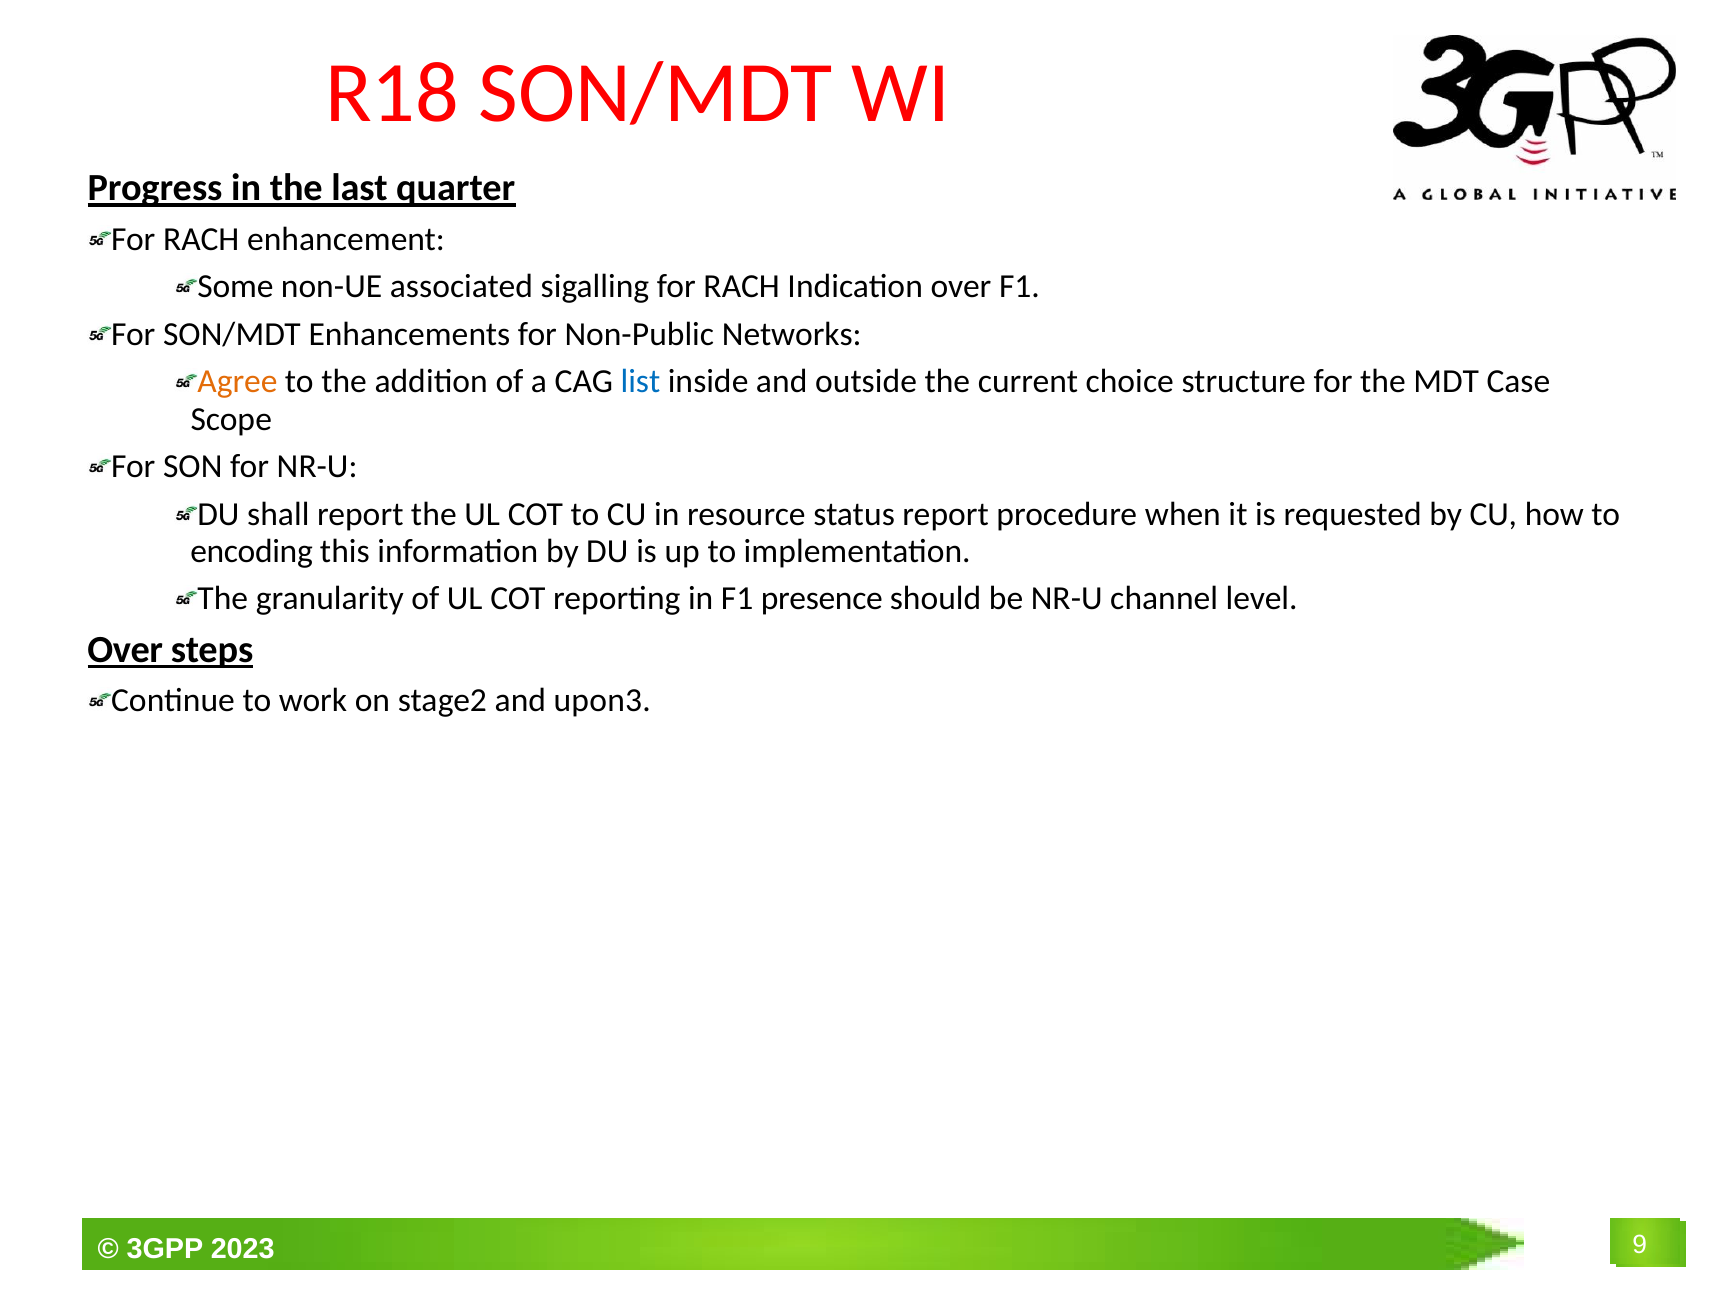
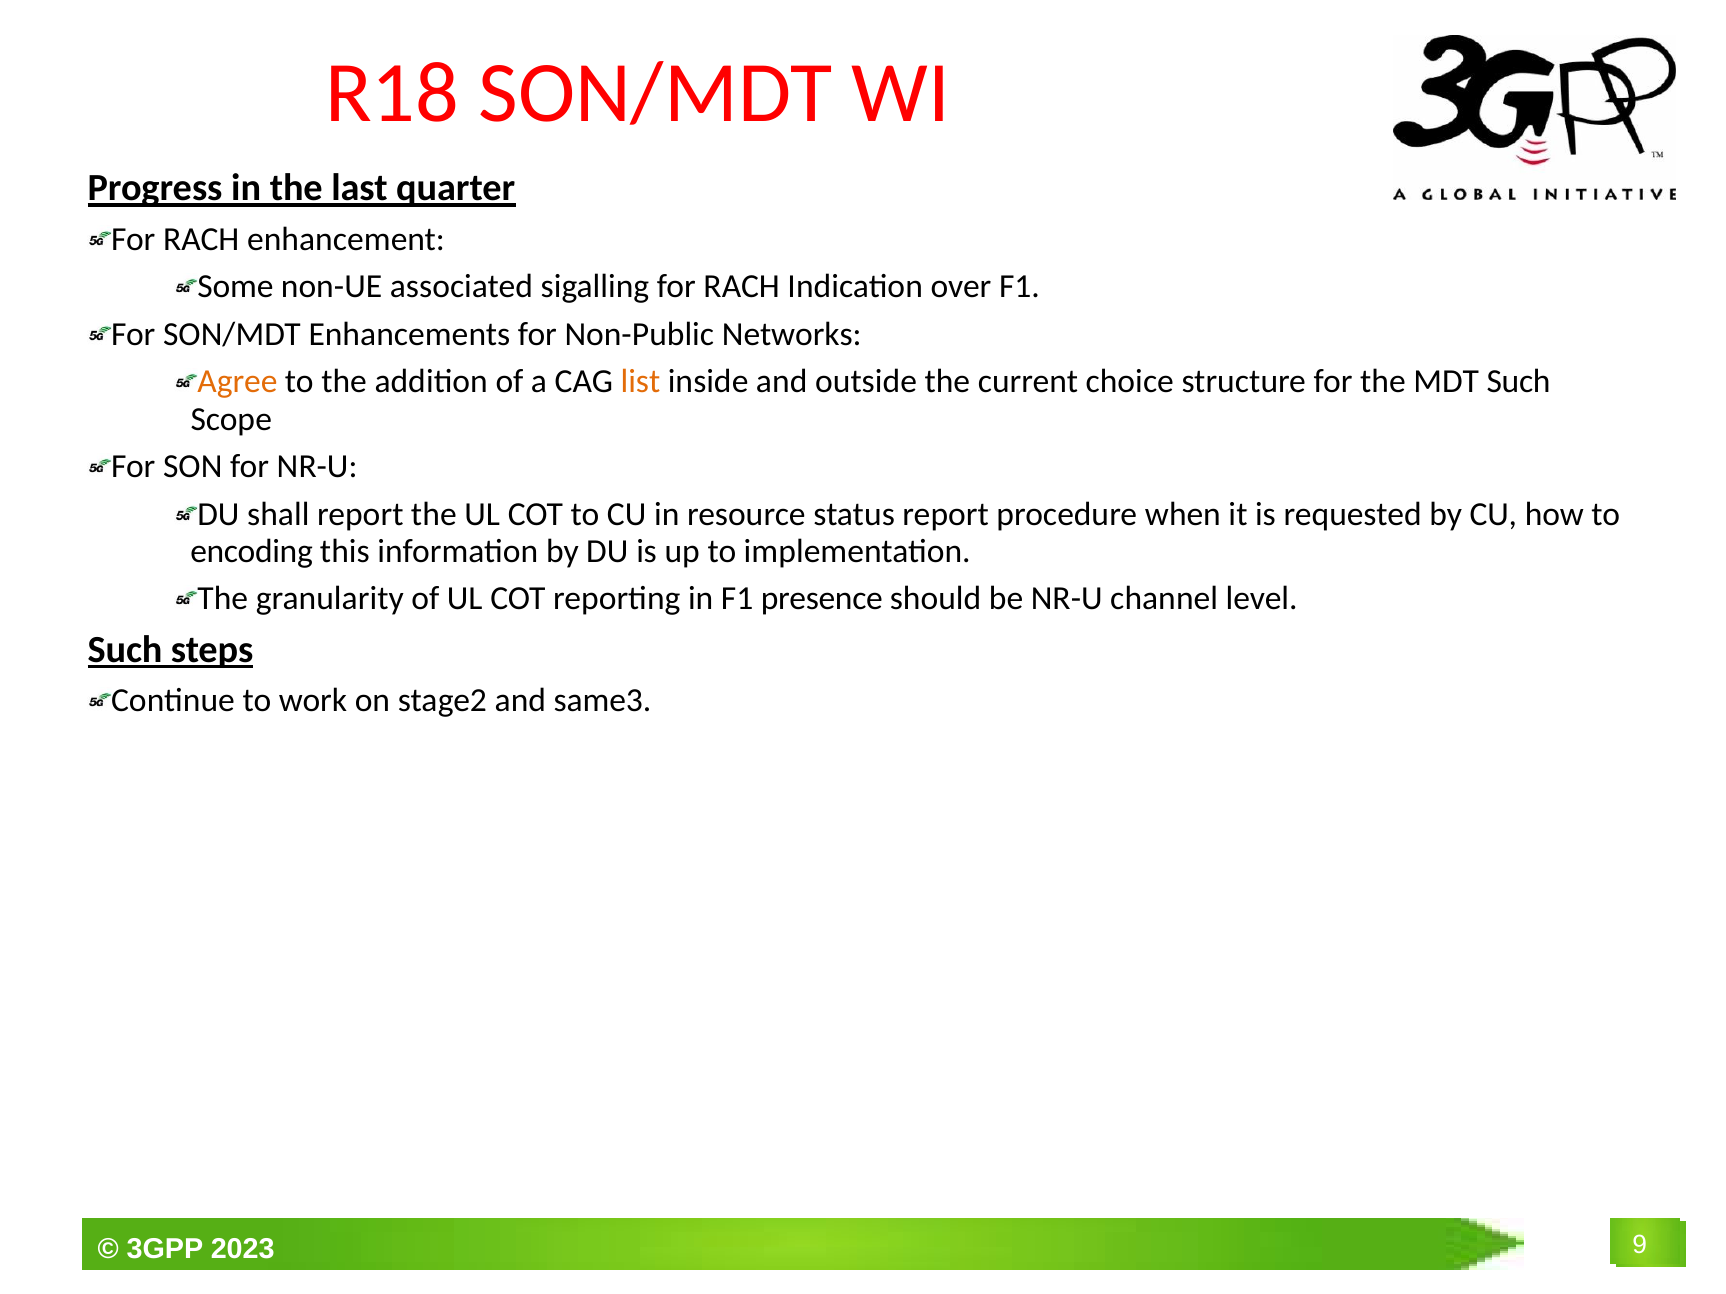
list colour: blue -> orange (640, 382)
MDT Case: Case -> Such (1519, 382)
Over: Over -> Such (125, 650)
upon3: upon3 -> same3 (602, 701)
